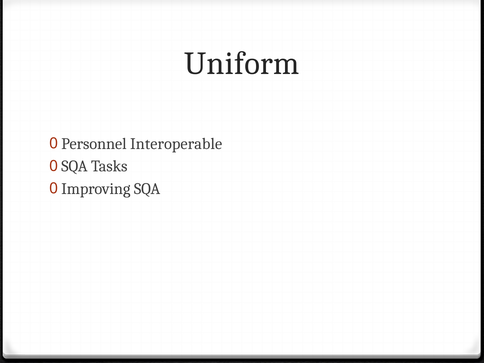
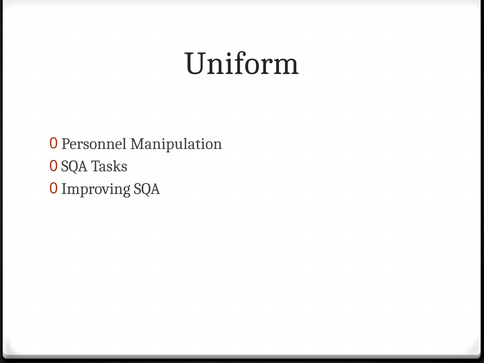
Interoperable: Interoperable -> Manipulation (176, 144)
